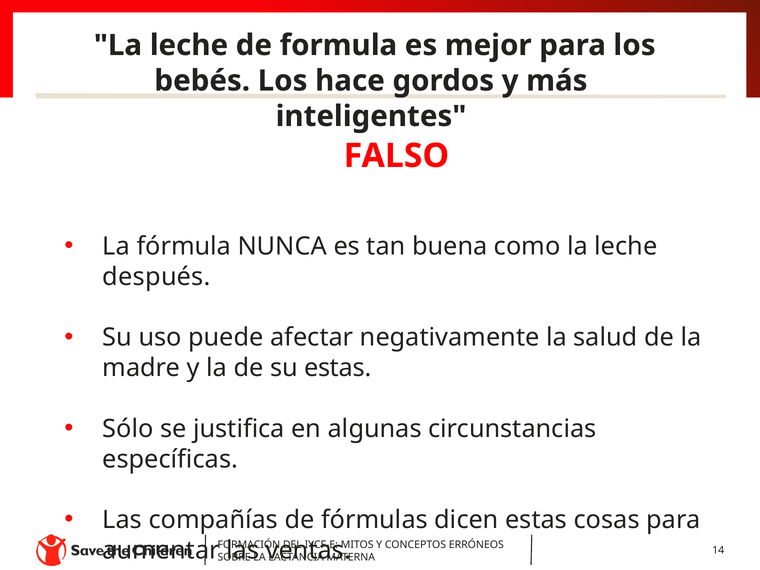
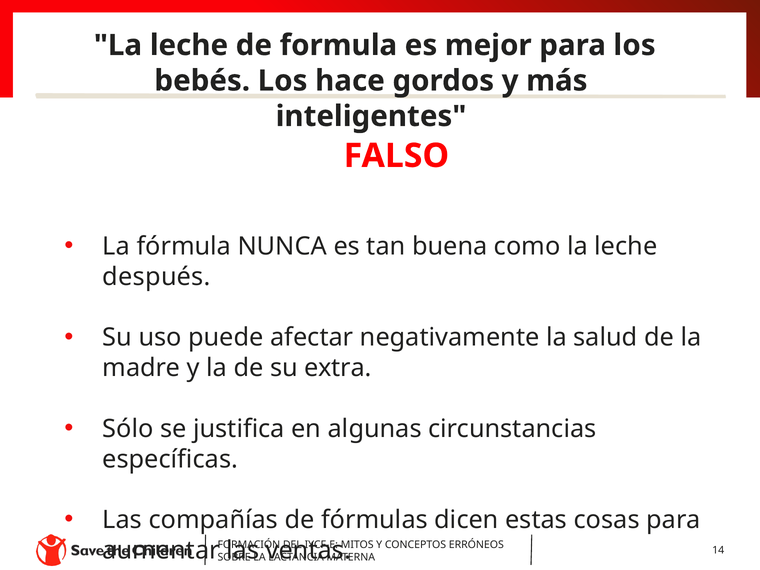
su estas: estas -> extra (338, 368)
